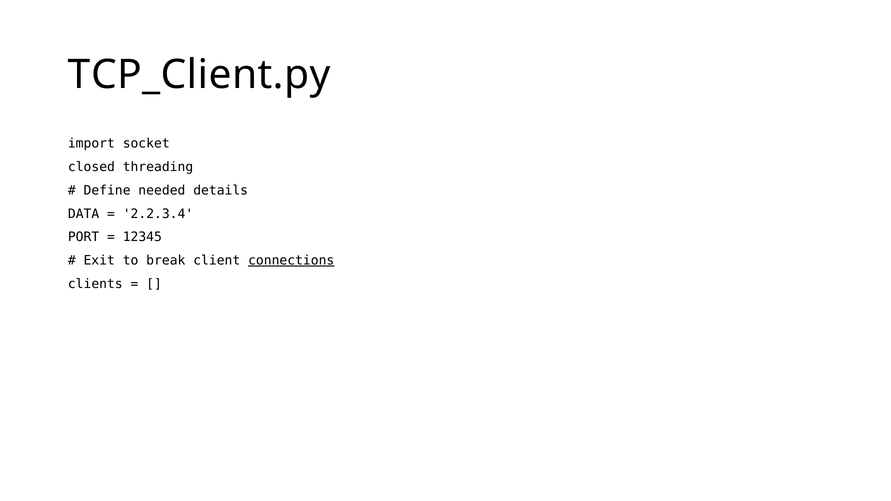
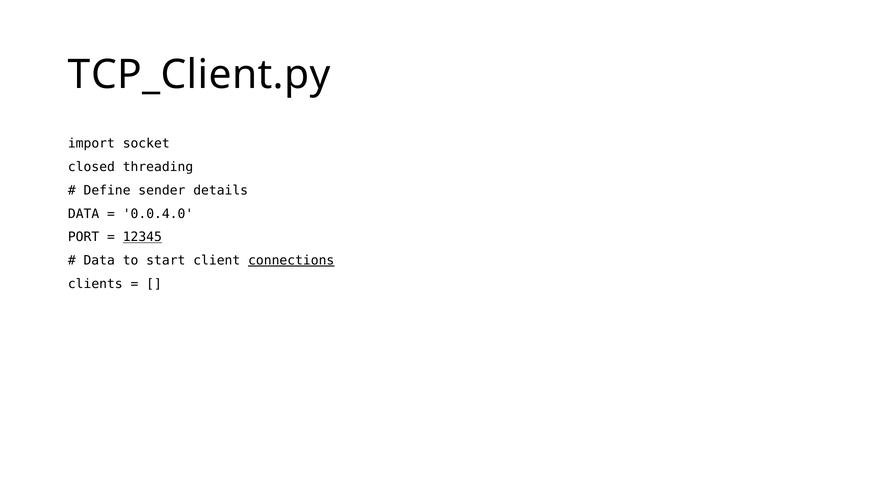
needed: needed -> sender (162, 190)
2.2.3.4: 2.2.3.4 -> 0.0.4.0 (158, 214)
12345 underline: none -> present (142, 237)
Exit: Exit -> Data (99, 261)
break: break -> start (166, 261)
